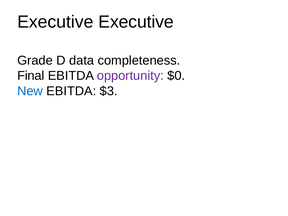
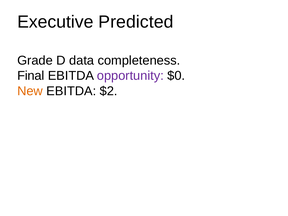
Executive Executive: Executive -> Predicted (136, 22)
New colour: blue -> orange (30, 91)
$3: $3 -> $2 (109, 91)
